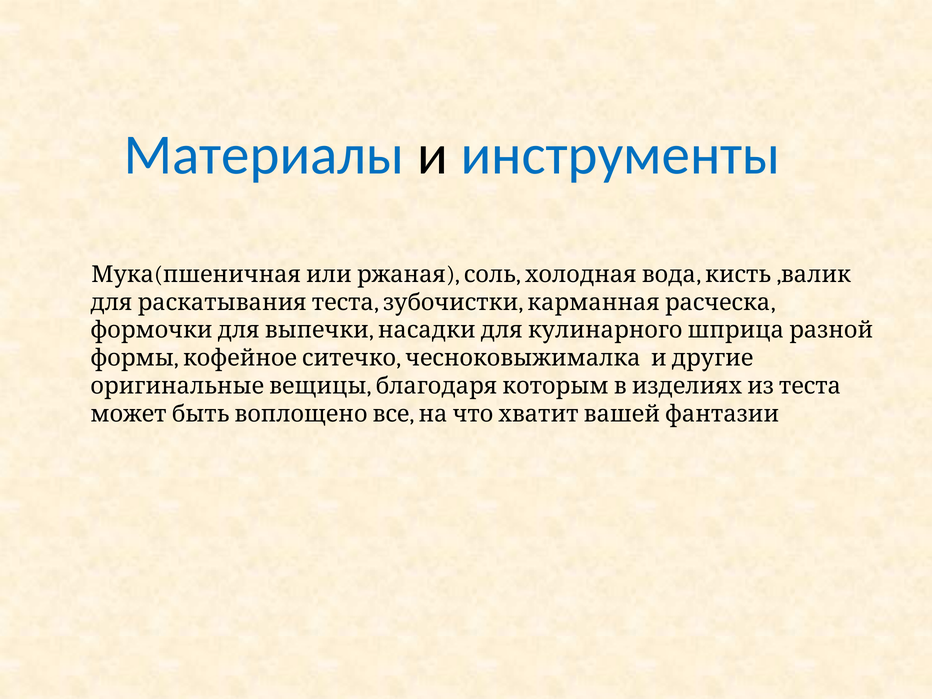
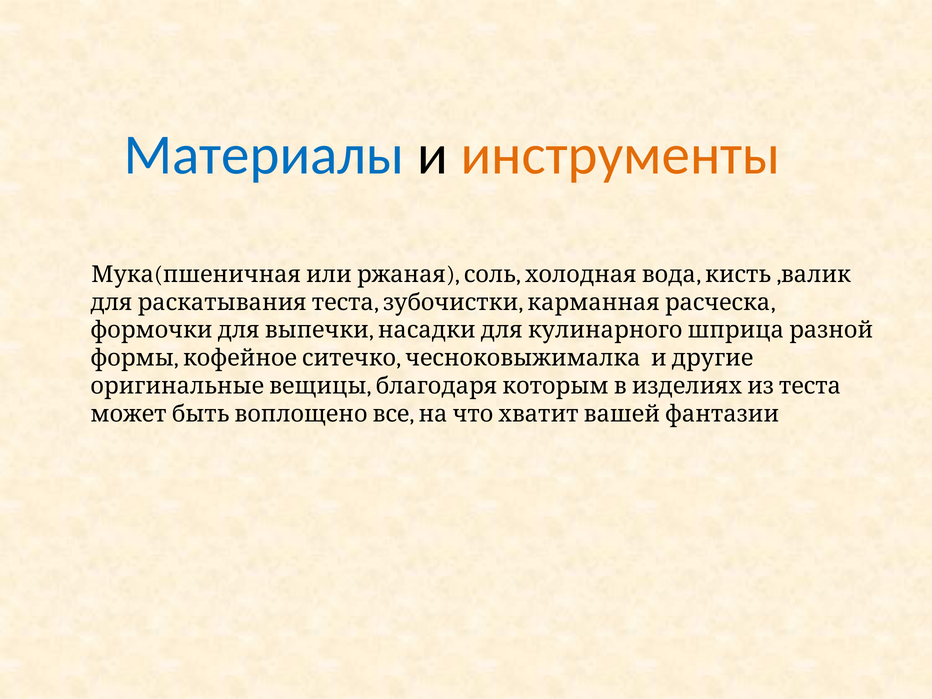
инструменты colour: blue -> orange (621, 155)
